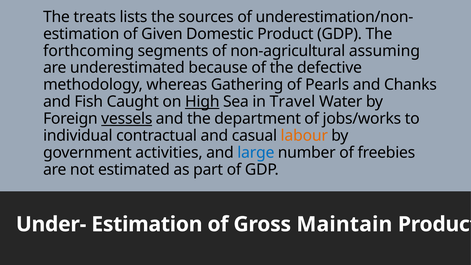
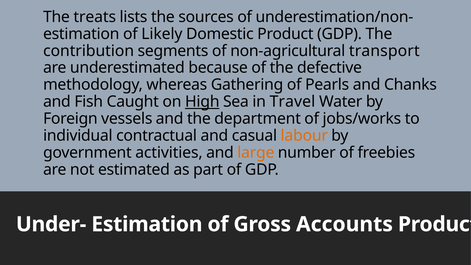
Given: Given -> Likely (162, 34)
forthcoming: forthcoming -> contribution (89, 51)
assuming: assuming -> transport (384, 51)
vessels underline: present -> none (127, 119)
large colour: blue -> orange (256, 153)
Maintain: Maintain -> Accounts (344, 224)
